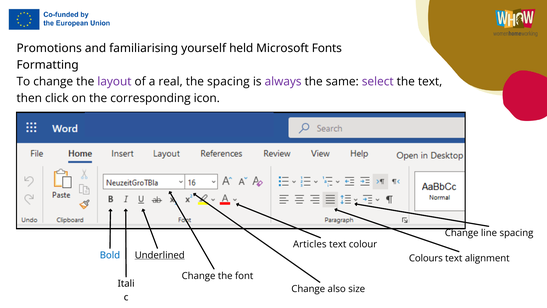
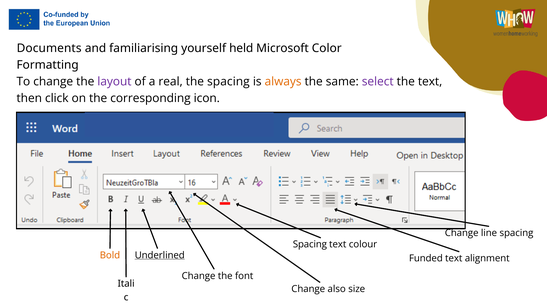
Promotions: Promotions -> Documents (49, 48)
Fonts: Fonts -> Color (327, 48)
always colour: purple -> orange (283, 82)
Articles: Articles -> Spacing (310, 244)
Bold colour: blue -> orange (110, 255)
Colours: Colours -> Funded (426, 258)
